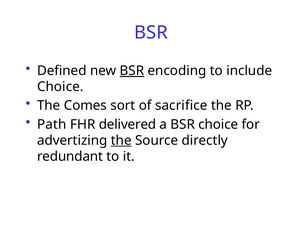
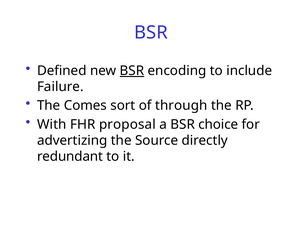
Choice: Choice -> Failure (60, 87)
sacrifice: sacrifice -> through (181, 106)
Path: Path -> With (52, 125)
delivered: delivered -> proposal (127, 125)
the underline: present -> none (121, 141)
